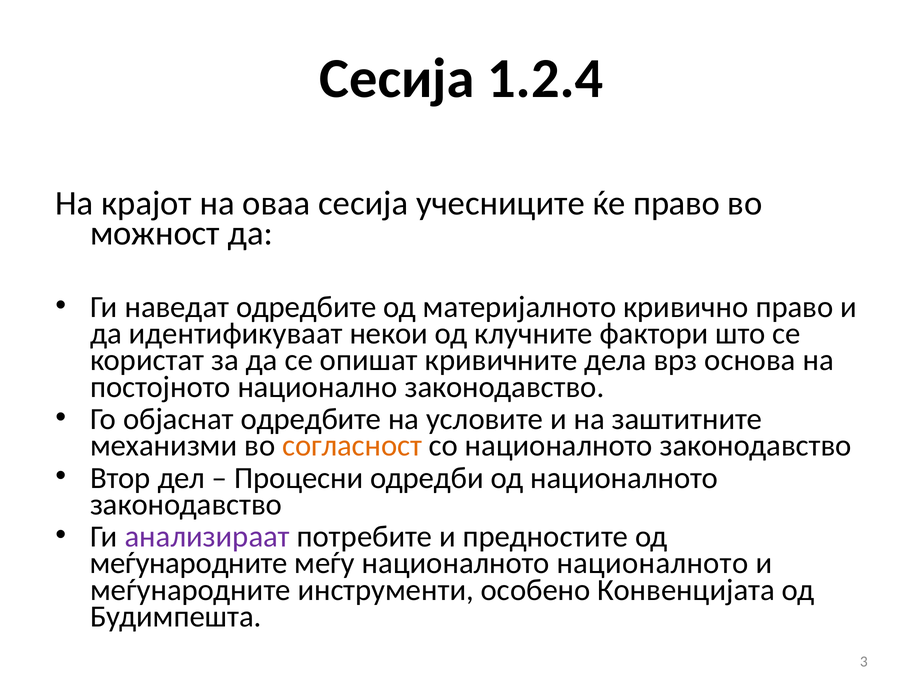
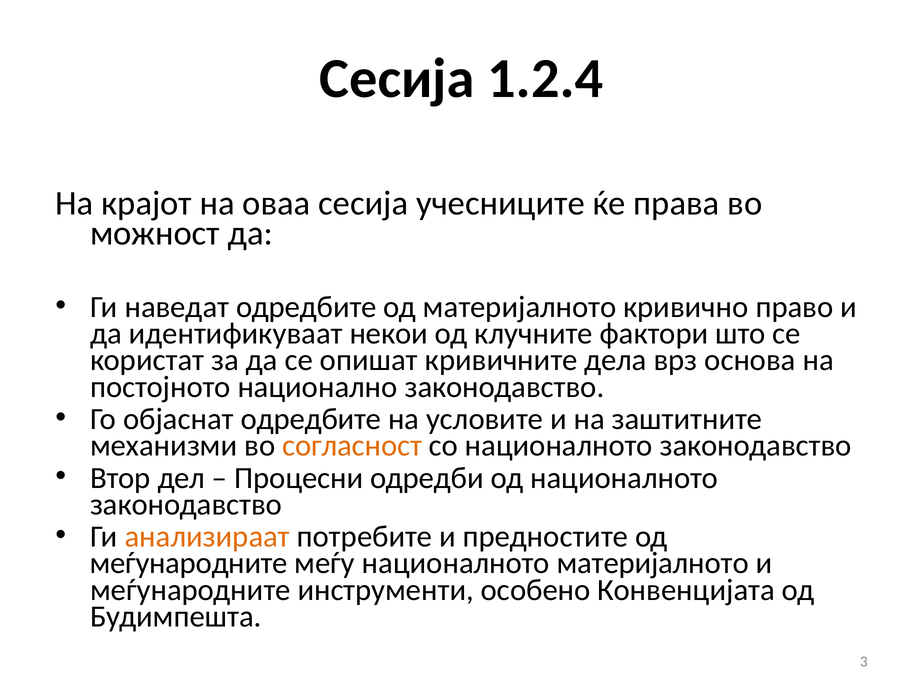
ќе право: право -> права (676, 203)
анализираат colour: purple -> orange (207, 536)
националното националното: националното -> материјалното (653, 563)
